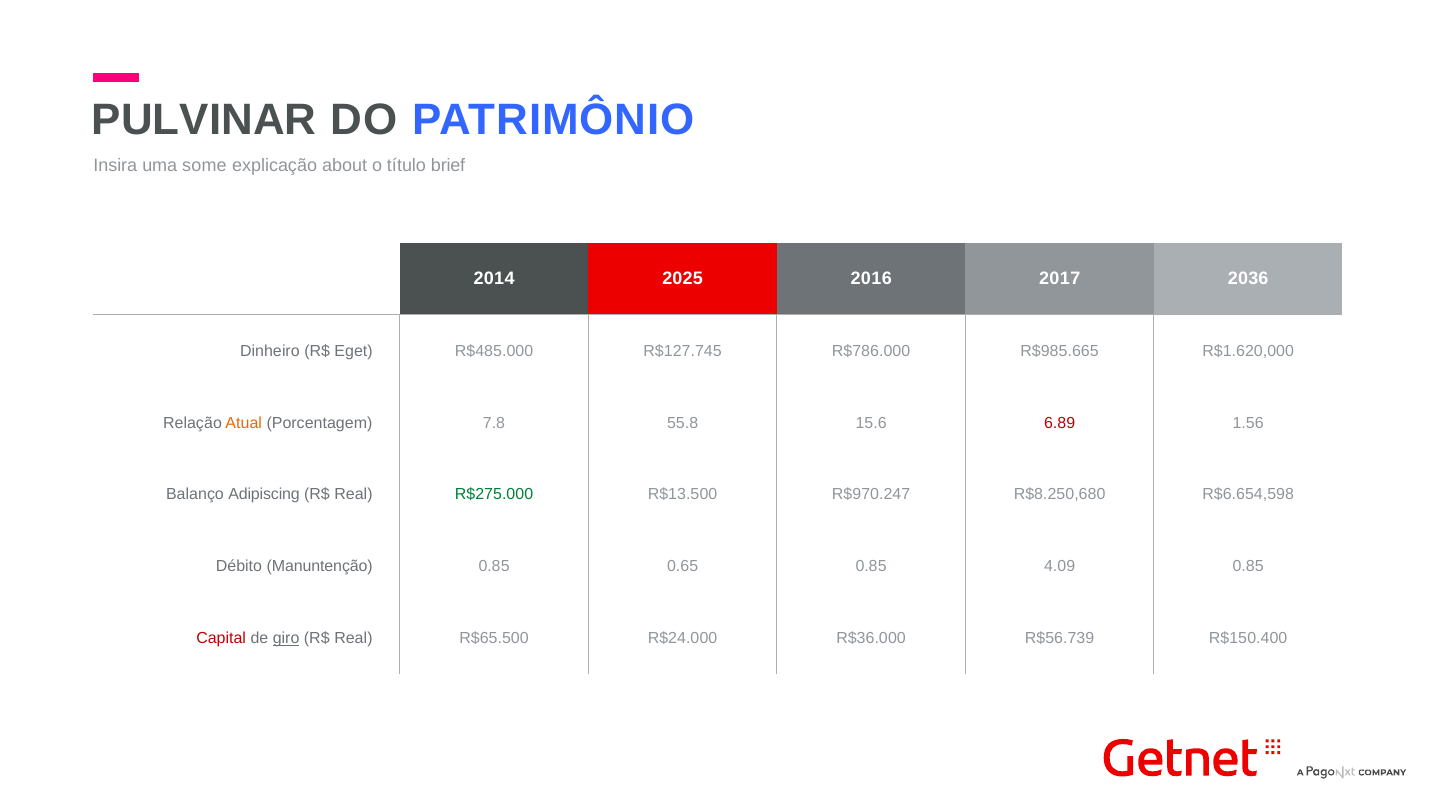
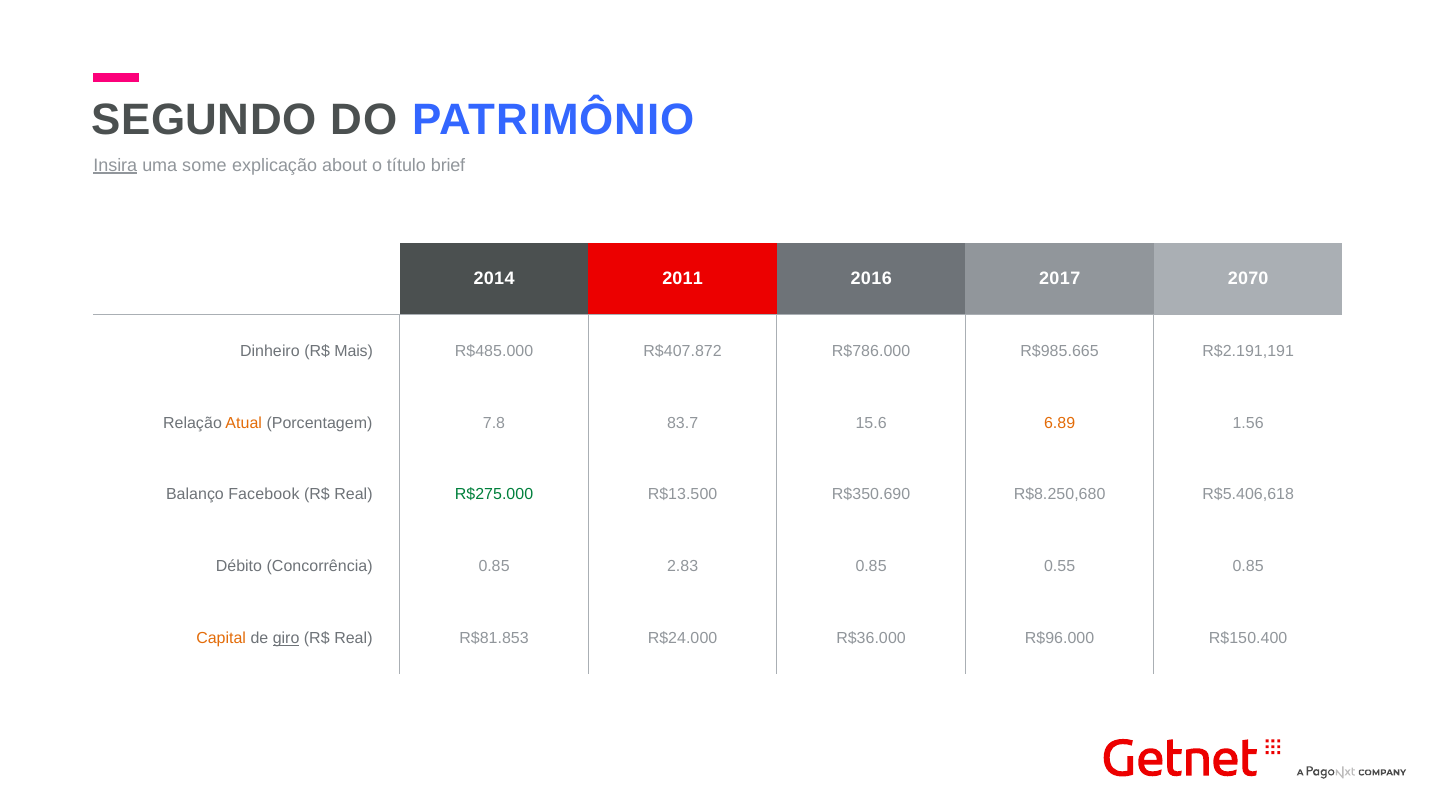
PULVINAR: PULVINAR -> SEGUNDO (204, 120)
Insira underline: none -> present (115, 165)
2025: 2025 -> 2011 (683, 279)
2036: 2036 -> 2070 (1248, 279)
Eget: Eget -> Mais (354, 351)
R$127.745: R$127.745 -> R$407.872 (683, 351)
R$1.620,000: R$1.620,000 -> R$2.191,191 (1248, 351)
55.8: 55.8 -> 83.7 (683, 423)
6.89 colour: red -> orange (1060, 423)
Adipiscing: Adipiscing -> Facebook (264, 495)
R$970.247: R$970.247 -> R$350.690 (871, 495)
R$6.654,598: R$6.654,598 -> R$5.406,618 (1248, 495)
Manuntenção: Manuntenção -> Concorrência (320, 567)
0.65: 0.65 -> 2.83 (683, 567)
4.09: 4.09 -> 0.55 (1060, 567)
Capital colour: red -> orange (221, 638)
R$65.500: R$65.500 -> R$81.853 (494, 638)
R$56.739: R$56.739 -> R$96.000 (1060, 638)
